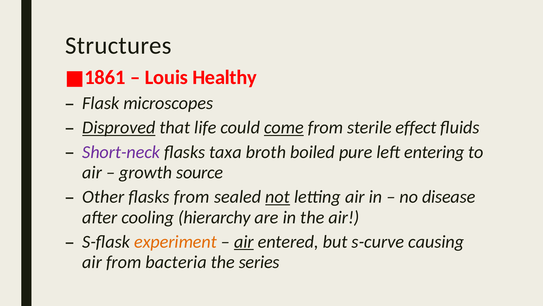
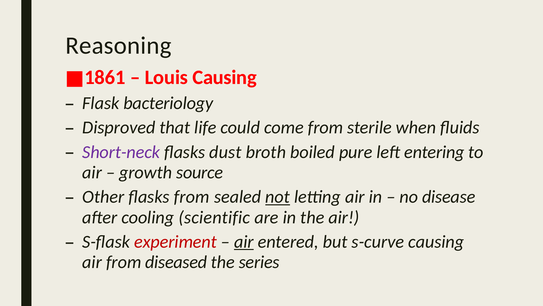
Structures: Structures -> Reasoning (118, 46)
Louis Healthy: Healthy -> Causing (225, 77)
microscopes: microscopes -> bacteriology (168, 103)
Disproved underline: present -> none (119, 127)
come underline: present -> none (284, 127)
effect: effect -> when (416, 127)
taxa: taxa -> dust (225, 152)
hierarchy: hierarchy -> scientific (214, 217)
experiment colour: orange -> red (176, 241)
bacteria: bacteria -> diseased (176, 262)
